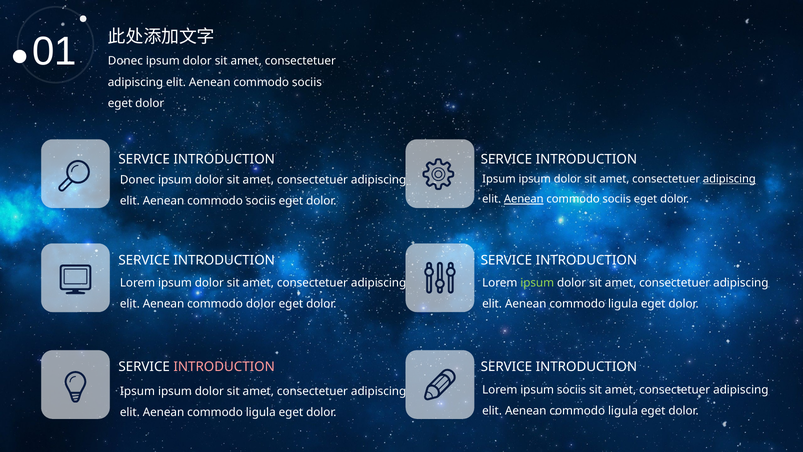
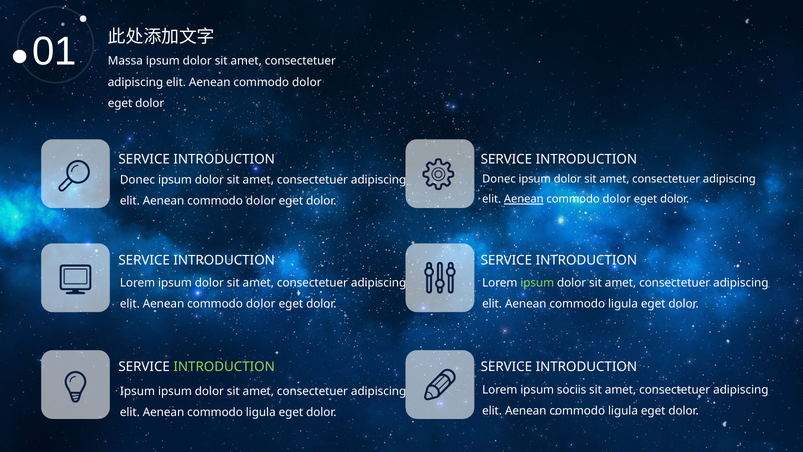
Donec: Donec -> Massa (125, 61)
sociis: sociis -> dolor (307, 82)
Ipsum: Ipsum -> Donec (499, 179)
adipiscing underline: present -> none (729, 179)
sociis: sociis -> dolor (617, 199)
sociis: sociis -> dolor (261, 201)
INTRODUCTION colour: pink -> light green (224, 367)
